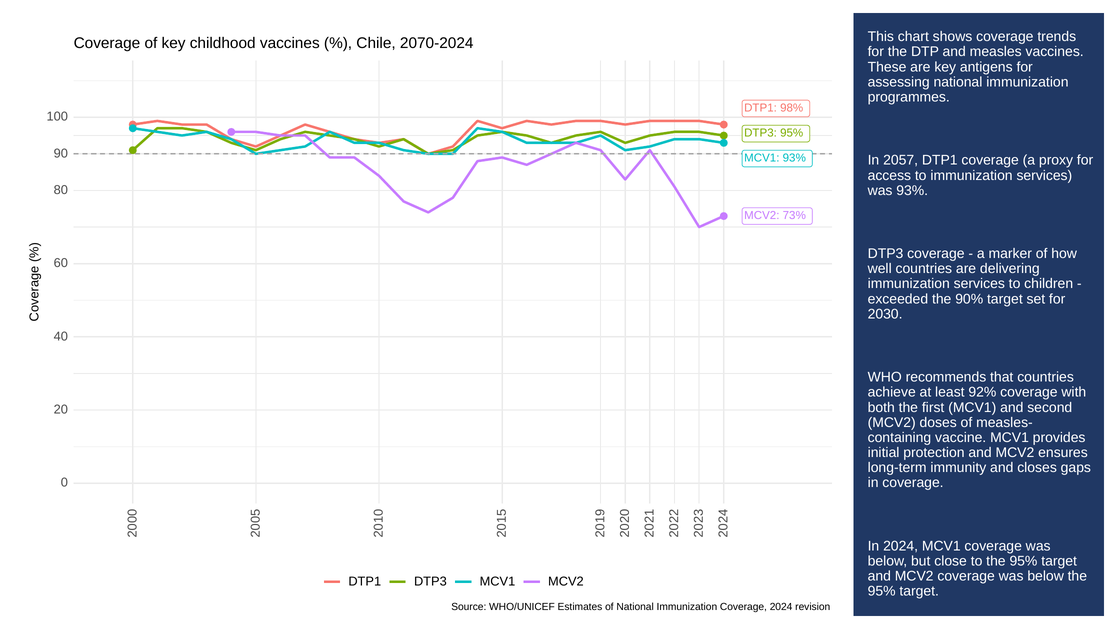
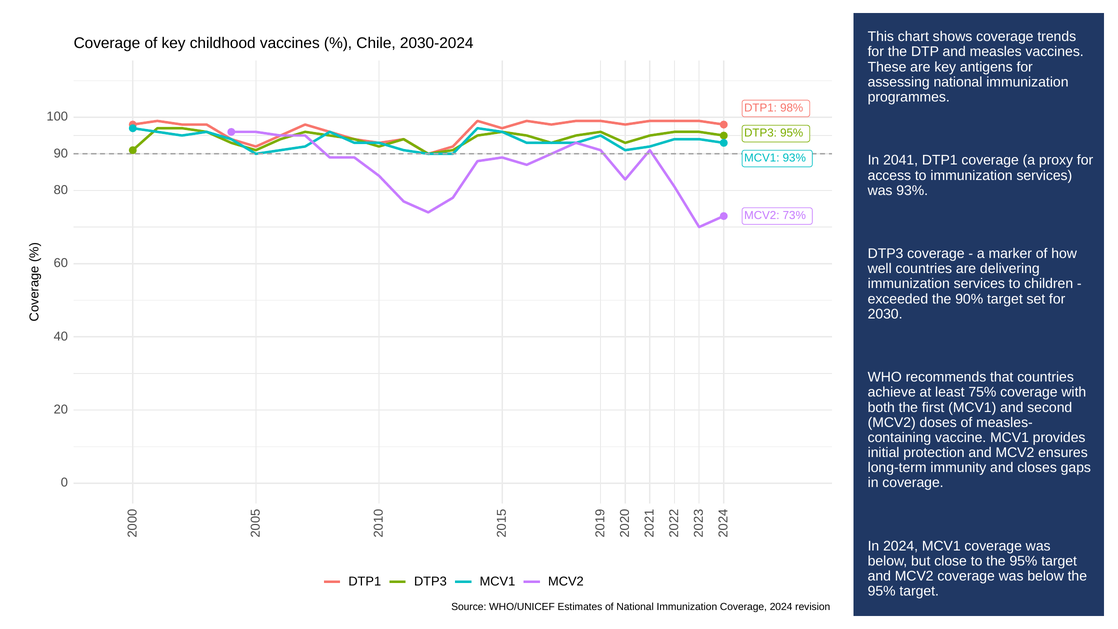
2070-2024: 2070-2024 -> 2030-2024 (437, 43)
2057: 2057 -> 2041 (901, 160)
92%: 92% -> 75% (982, 392)
